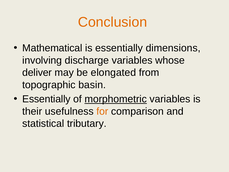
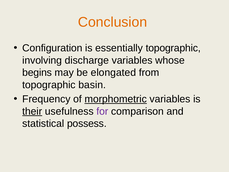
Mathematical: Mathematical -> Configuration (52, 48)
essentially dimensions: dimensions -> topographic (173, 48)
deliver: deliver -> begins (37, 72)
Essentially: Essentially -> Frequency (46, 99)
their underline: none -> present (32, 111)
for colour: orange -> purple (102, 111)
tributary: tributary -> possess (87, 123)
